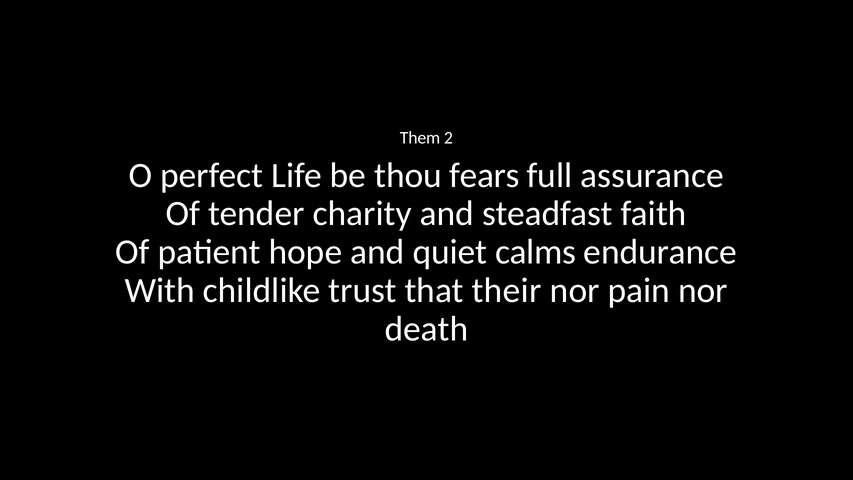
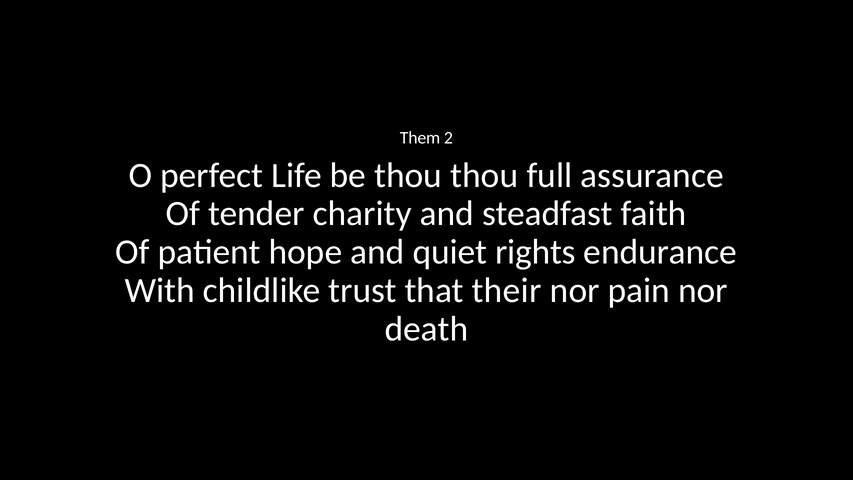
thou fears: fears -> thou (484, 175)
calms: calms -> rights (536, 252)
